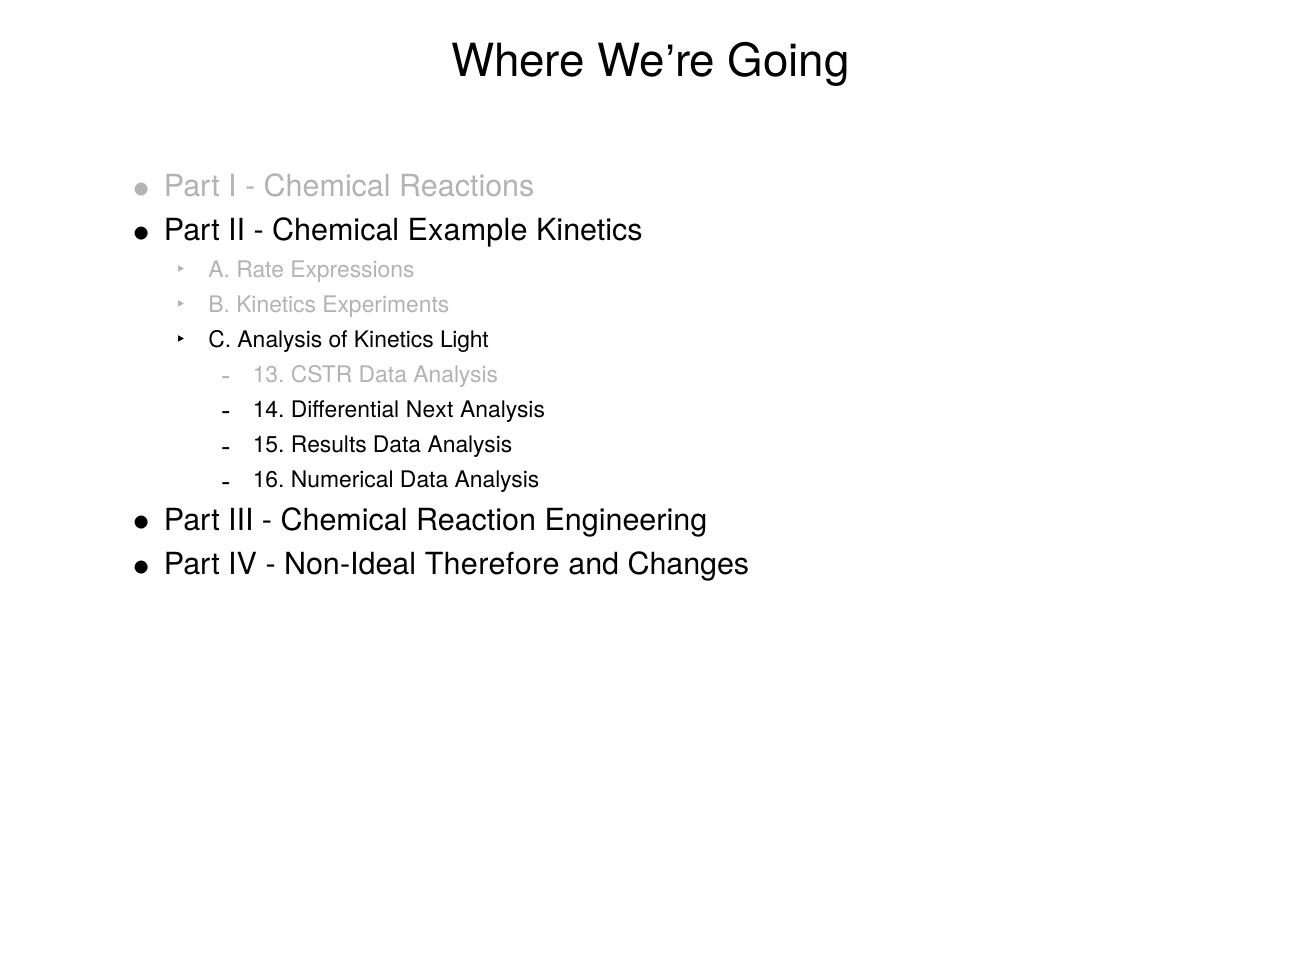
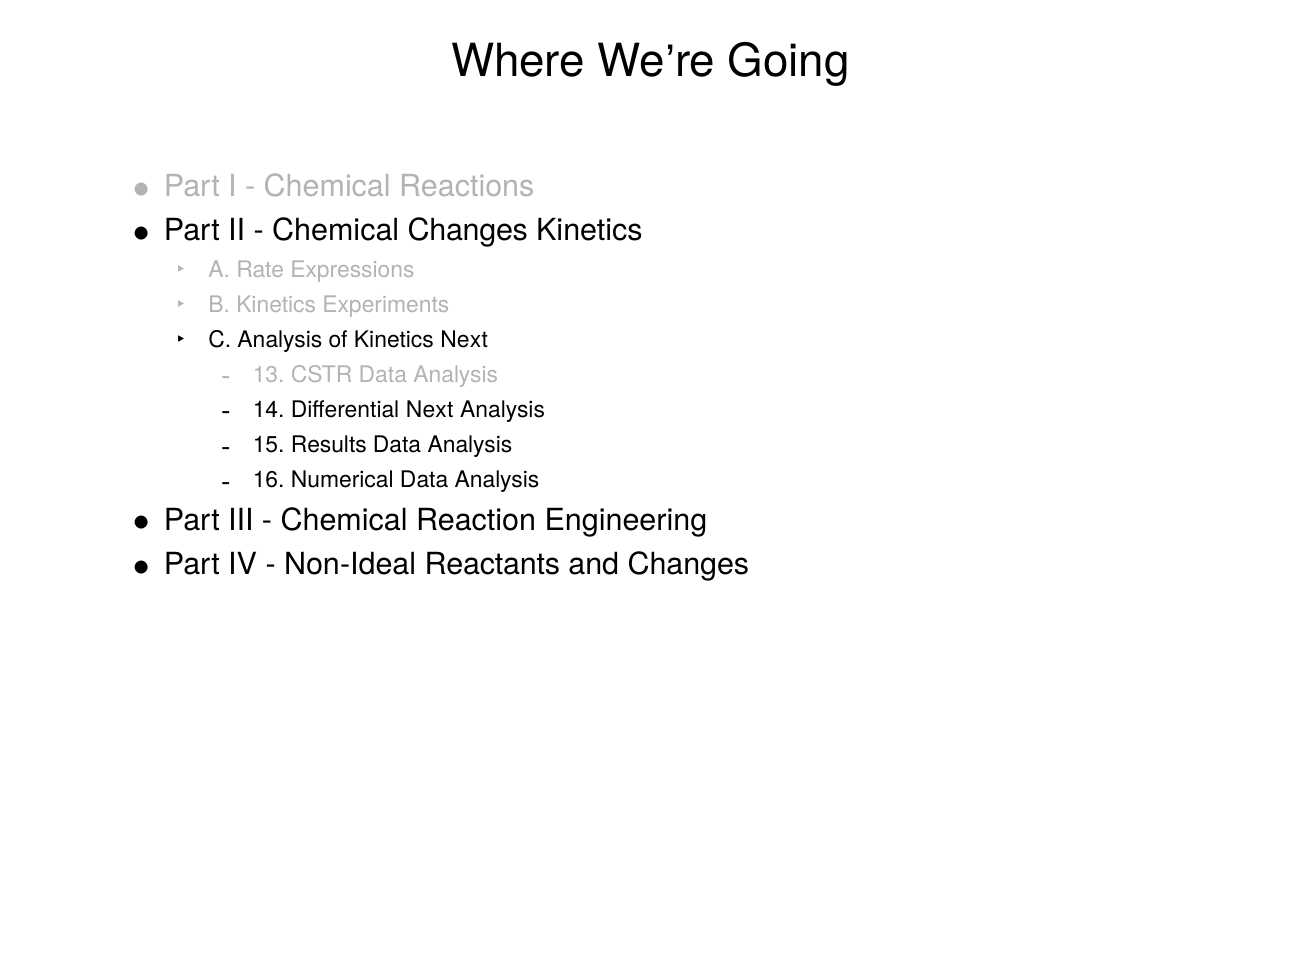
Chemical Example: Example -> Changes (468, 231)
Kinetics Light: Light -> Next (464, 340)
Therefore: Therefore -> Reactants (492, 565)
